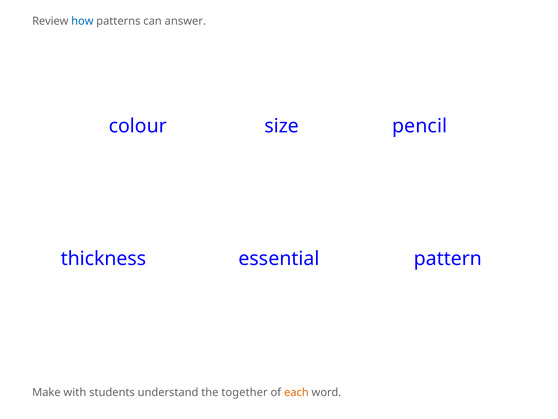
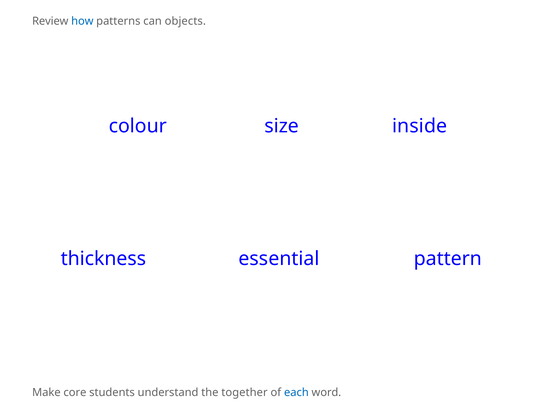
answer: answer -> objects (185, 21)
pencil: pencil -> inside (420, 126)
with: with -> core (75, 392)
each colour: orange -> blue (296, 392)
